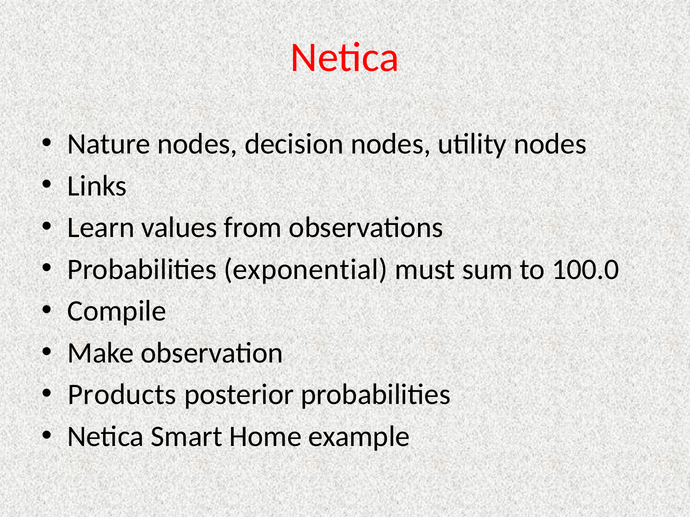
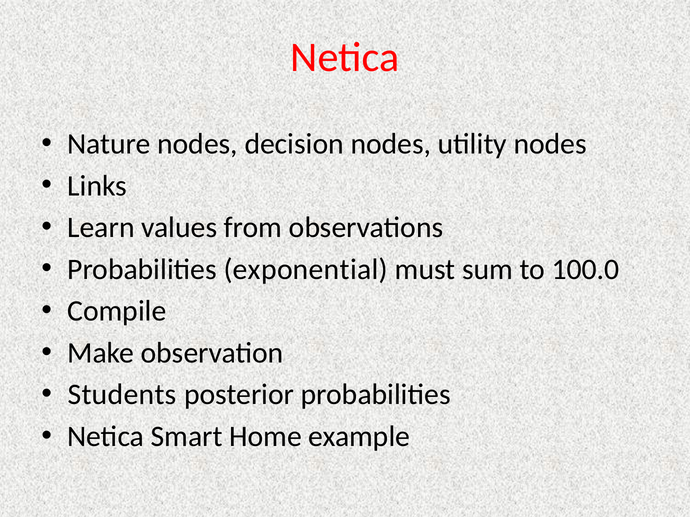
Products: Products -> Students (122, 395)
